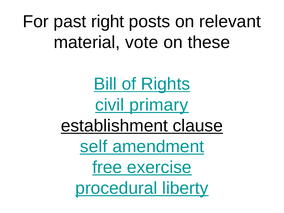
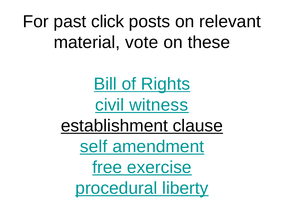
right: right -> click (108, 22)
primary: primary -> witness (159, 105)
